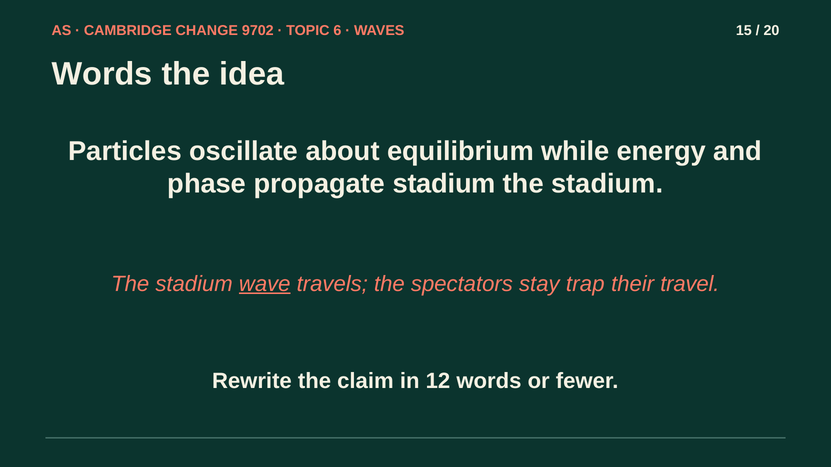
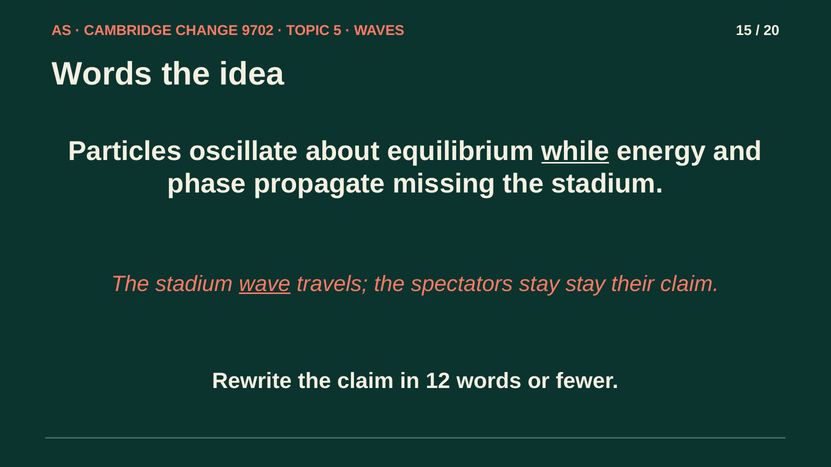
6: 6 -> 5 (337, 31)
while underline: none -> present (575, 151)
propagate stadium: stadium -> missing (444, 184)
stay trap: trap -> stay (585, 284)
their travel: travel -> claim (690, 284)
